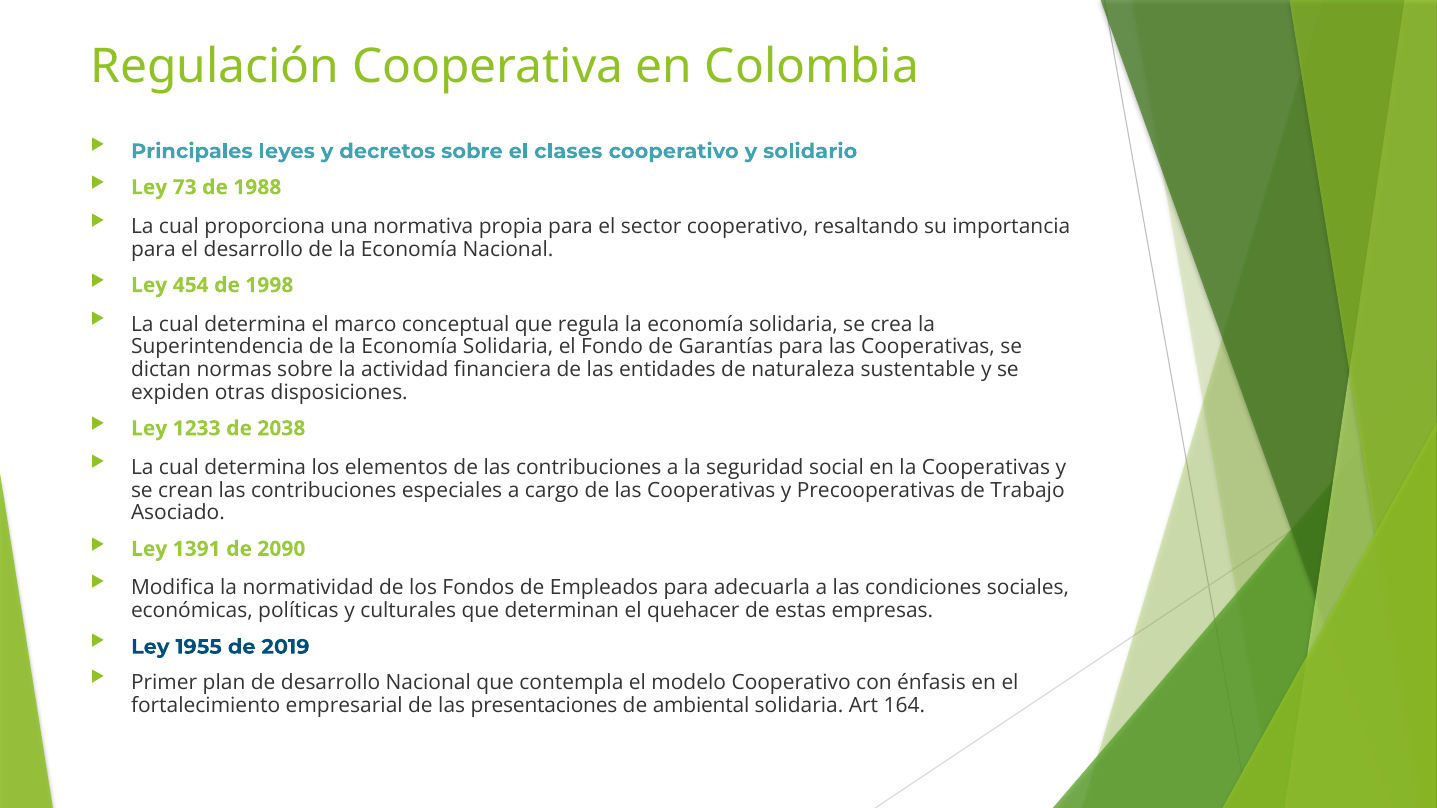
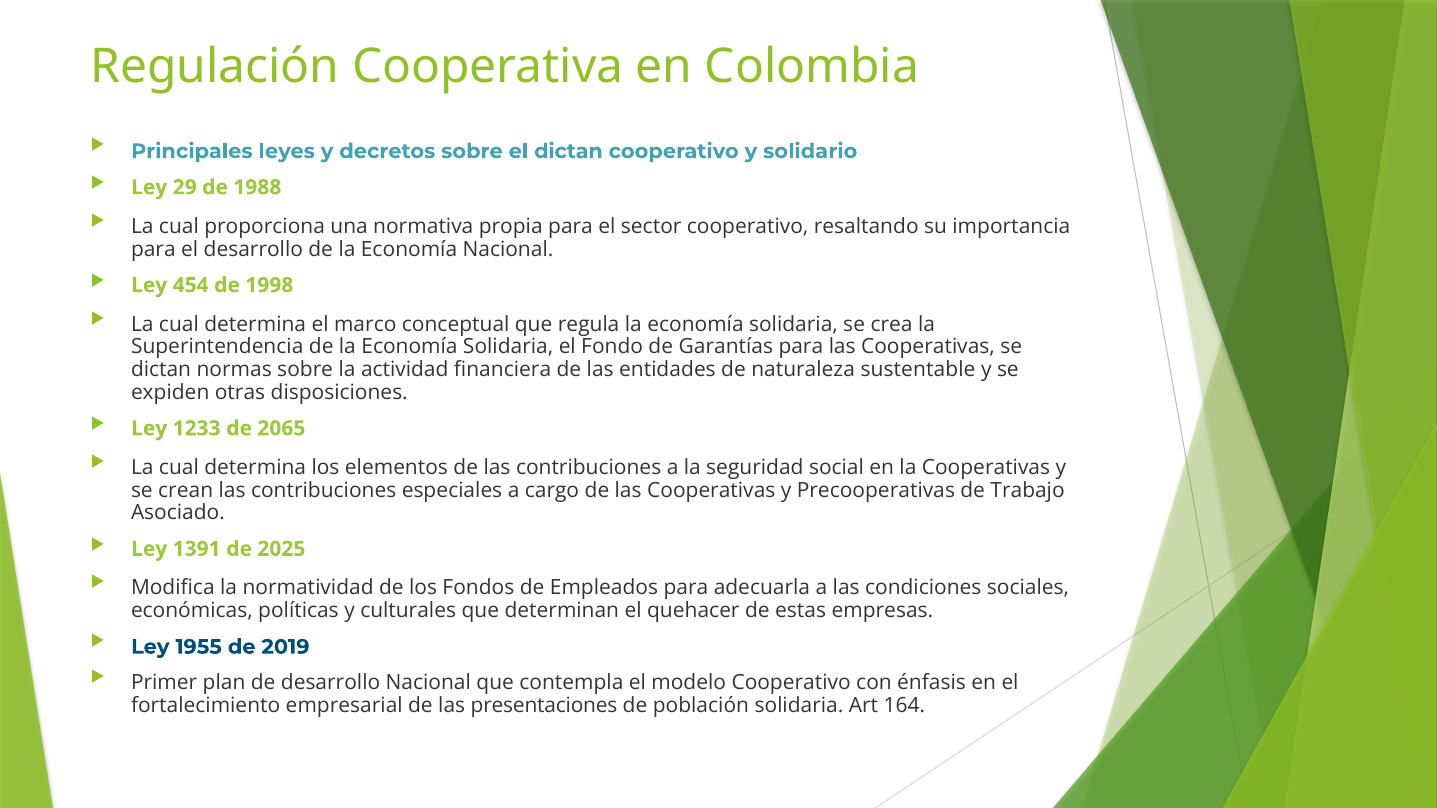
el clases: clases -> dictan (568, 151)
73: 73 -> 29 (185, 187)
2038: 2038 -> 2065 (281, 429)
2090: 2090 -> 2025 (281, 549)
ambiental: ambiental -> población (701, 706)
